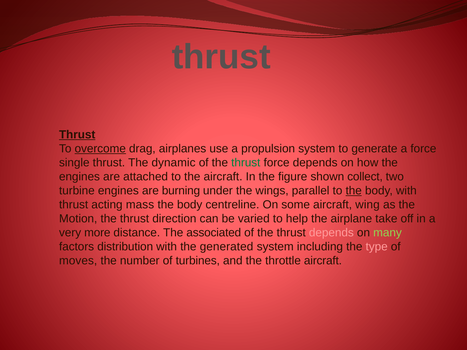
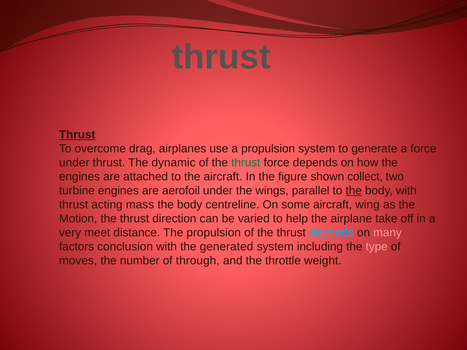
overcome underline: present -> none (100, 149)
single: single -> under (74, 163)
burning: burning -> aerofoil (181, 191)
more: more -> meet (97, 233)
The associated: associated -> propulsion (214, 233)
depends colour: pink -> light blue (331, 233)
many colour: light green -> pink (388, 233)
distribution: distribution -> conclusion (125, 247)
turbines: turbines -> through (198, 261)
throttle aircraft: aircraft -> weight (323, 261)
